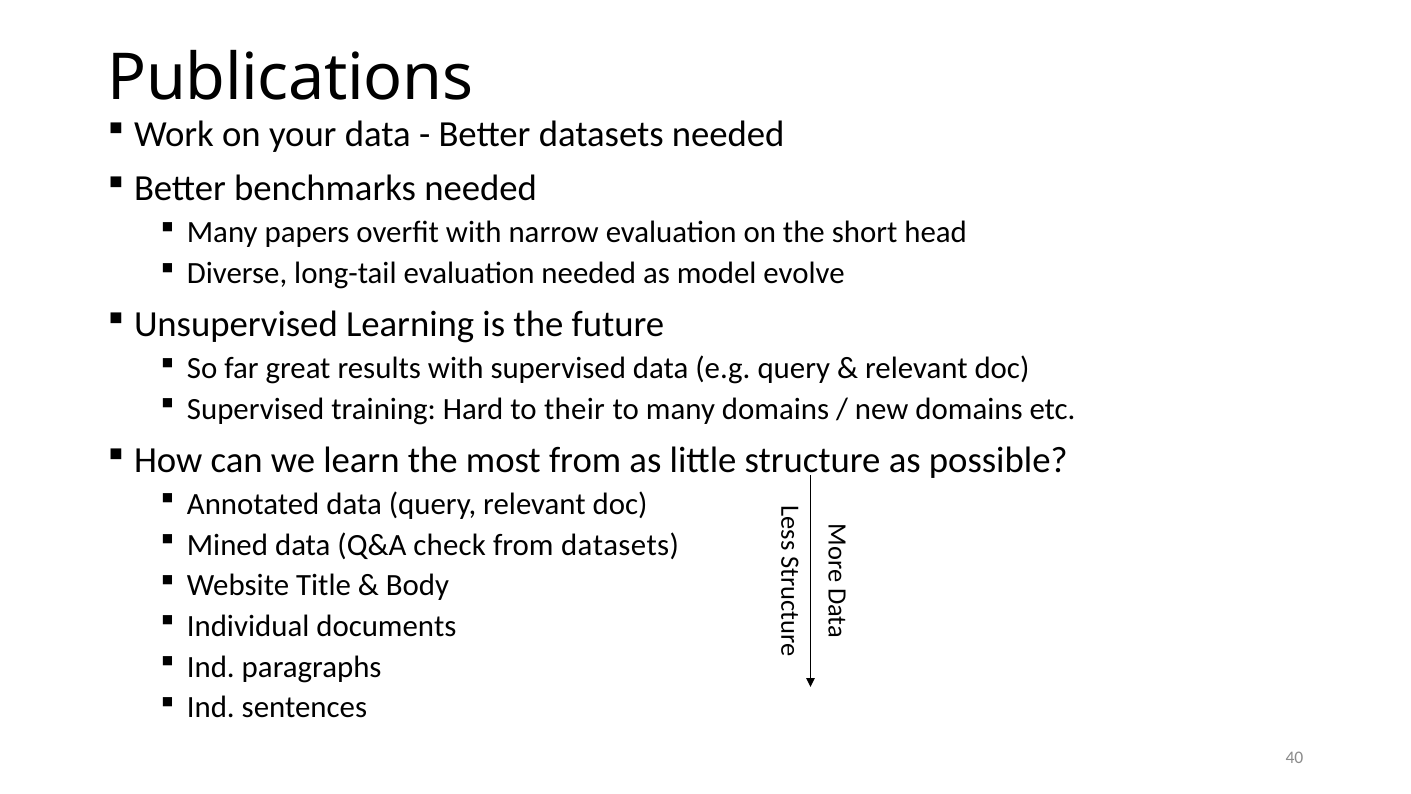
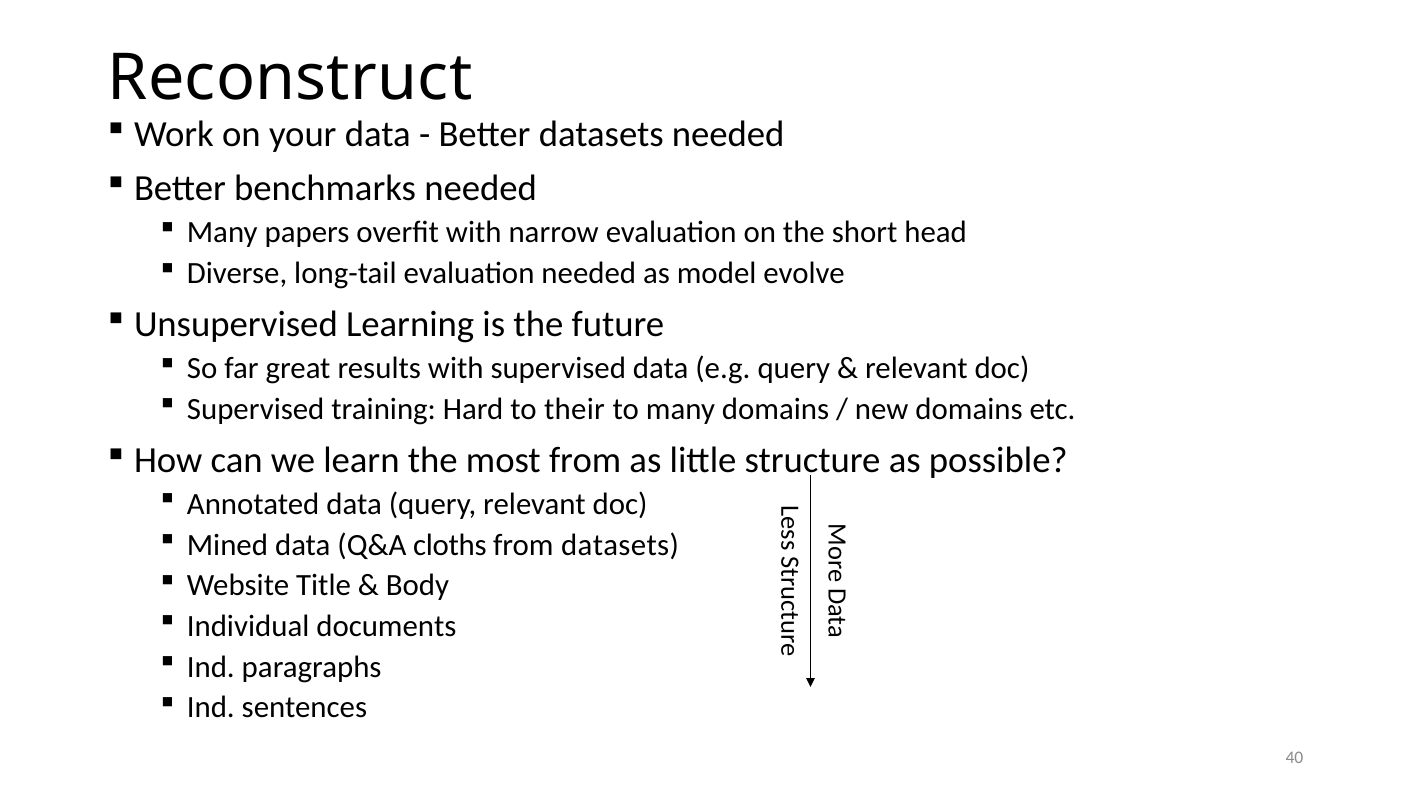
Publications: Publications -> Reconstruct (290, 78)
check: check -> cloths (450, 545)
